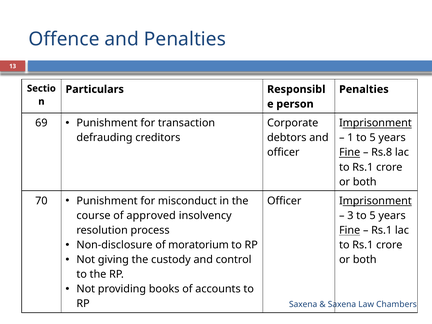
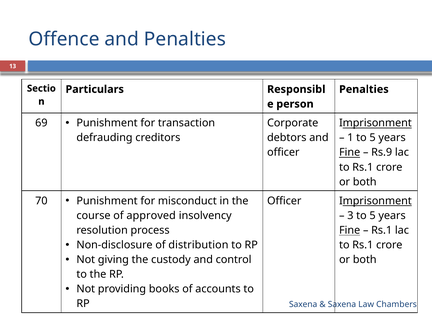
Rs.8: Rs.8 -> Rs.9 (382, 152)
moratorium: moratorium -> distribution (198, 245)
